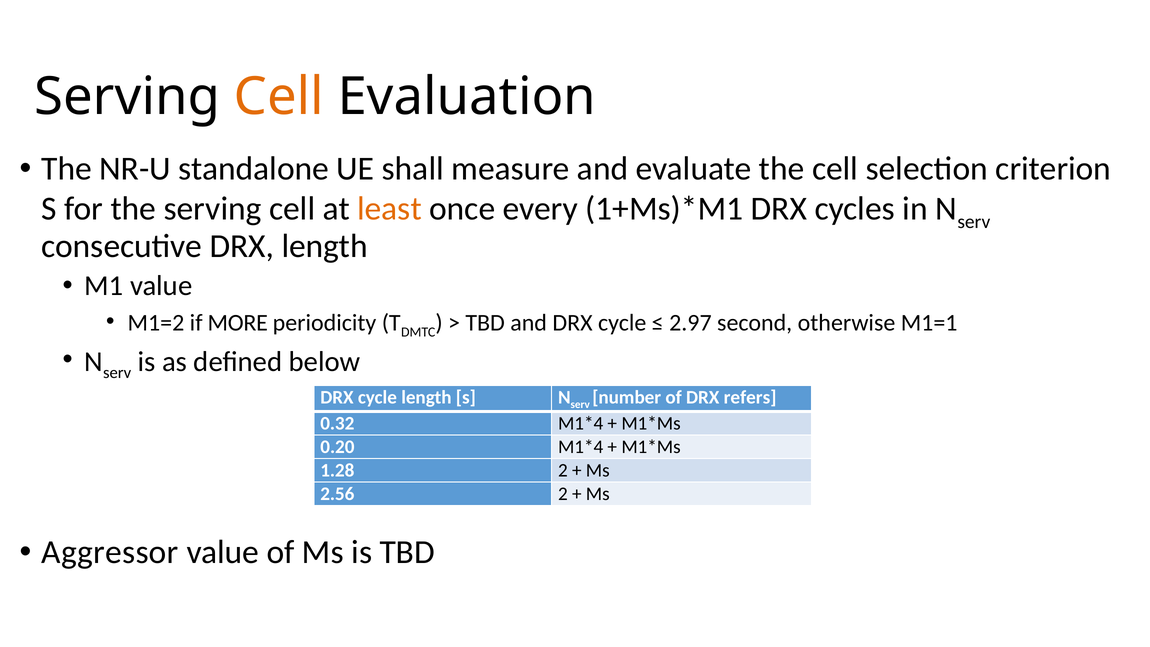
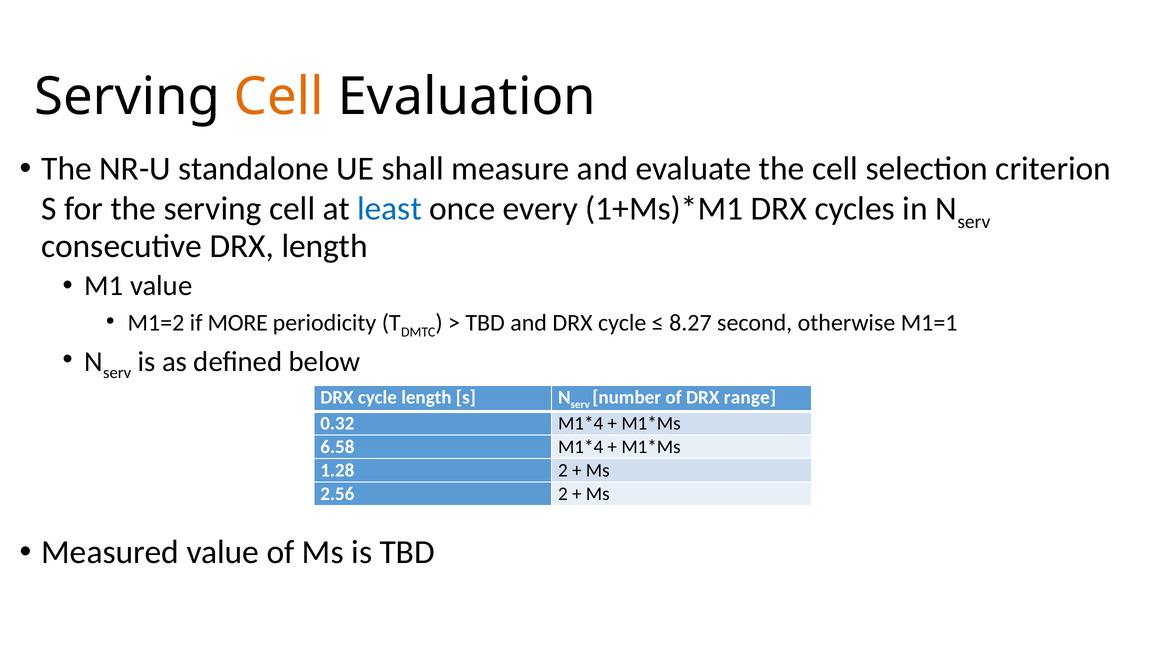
least colour: orange -> blue (390, 209)
2.97: 2.97 -> 8.27 (690, 323)
refers: refers -> range (750, 397)
0.20: 0.20 -> 6.58 (337, 447)
Aggressor: Aggressor -> Measured (110, 552)
